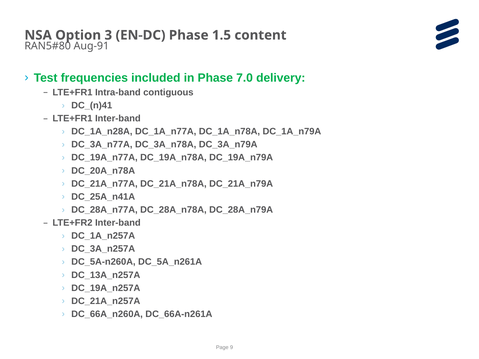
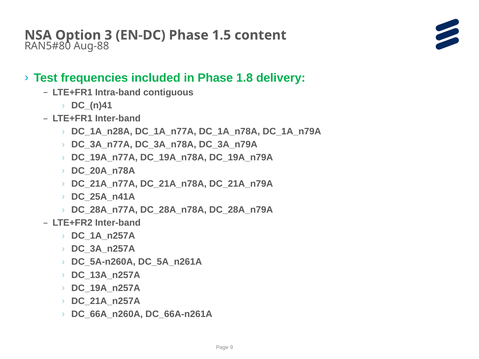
Aug-91: Aug-91 -> Aug-88 (91, 46)
7.0: 7.0 -> 1.8 (245, 78)
